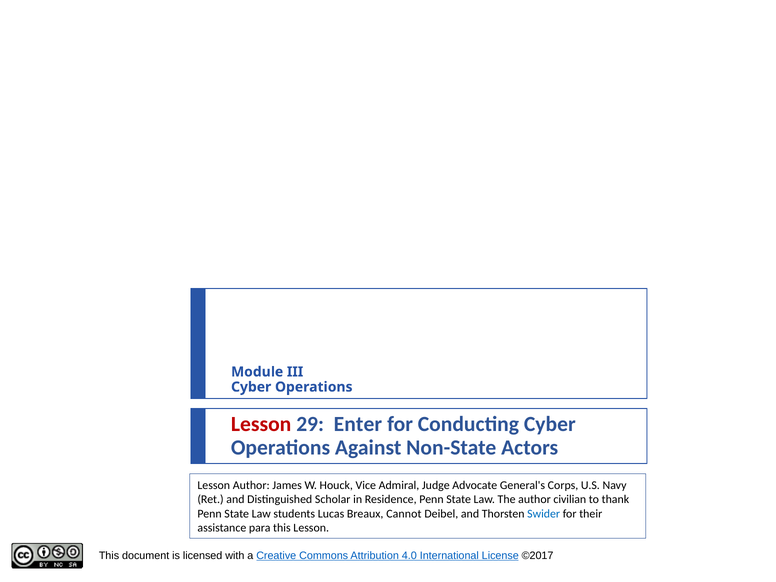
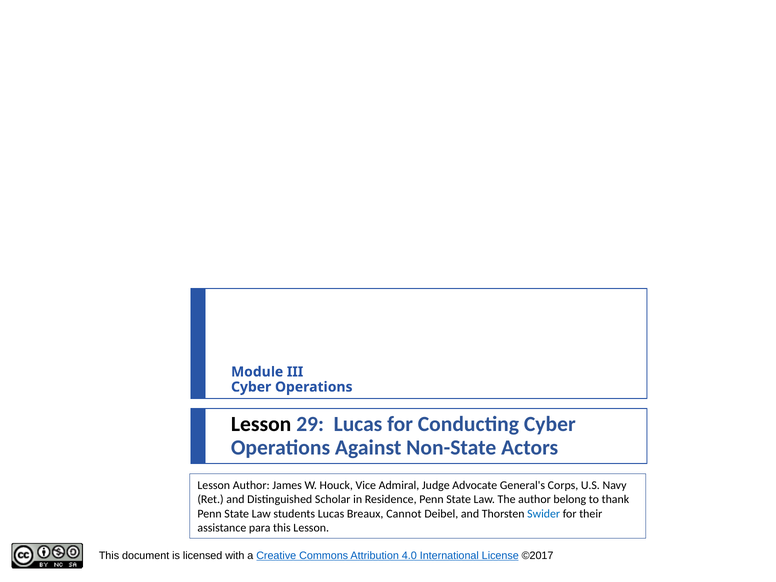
Lesson colour: red -> black (261, 424)
29 Enter: Enter -> Lucas (358, 424)
civilian: civilian -> belong (570, 500)
